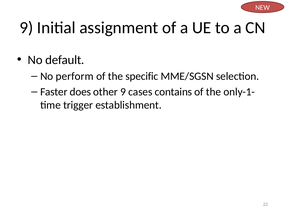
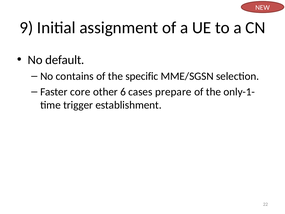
perform: perform -> contains (75, 76)
does: does -> core (80, 92)
other 9: 9 -> 6 (123, 92)
contains: contains -> prepare (173, 92)
